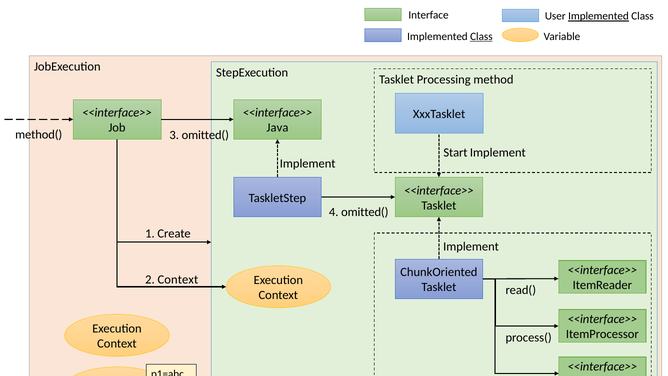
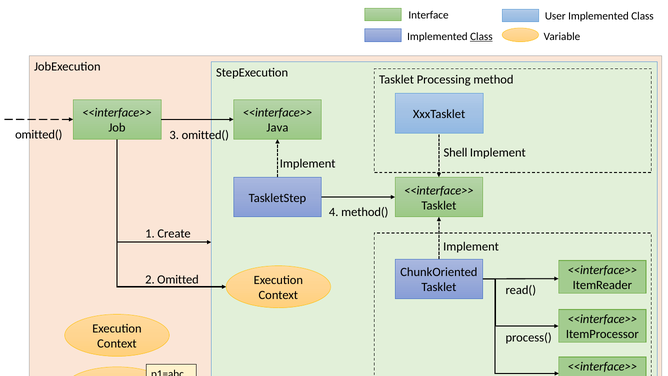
Implemented underline: present -> none (598, 16)
method(: method( -> omitted( (39, 134)
Start: Start -> Shell (455, 152)
4 omitted(: omitted( -> method( (365, 212)
2 Context: Context -> Omitted (178, 279)
